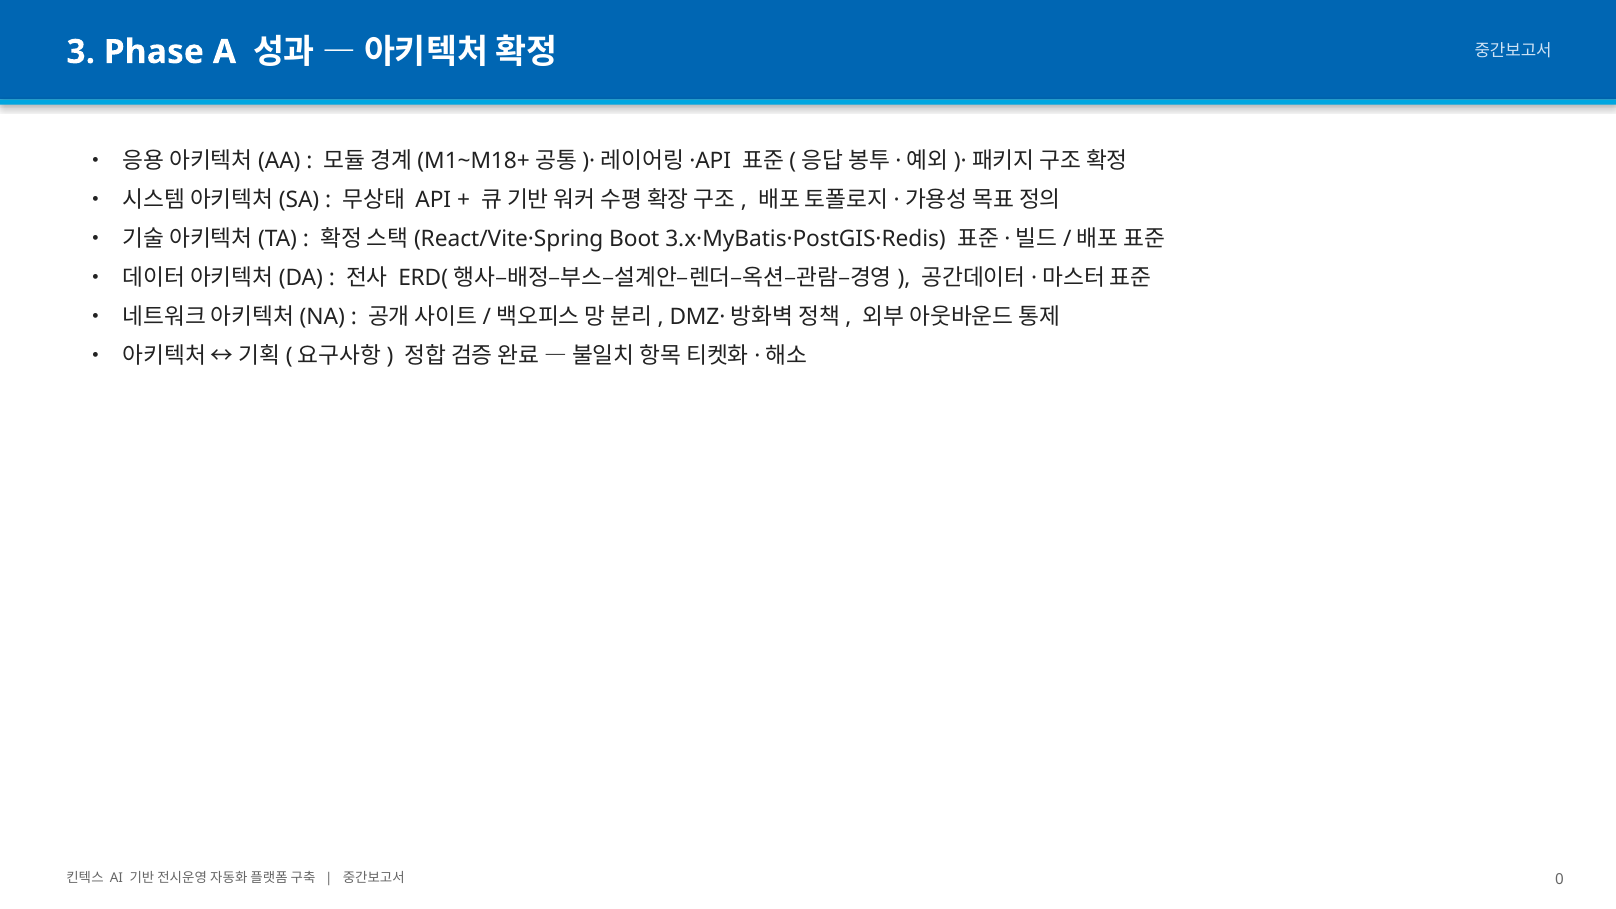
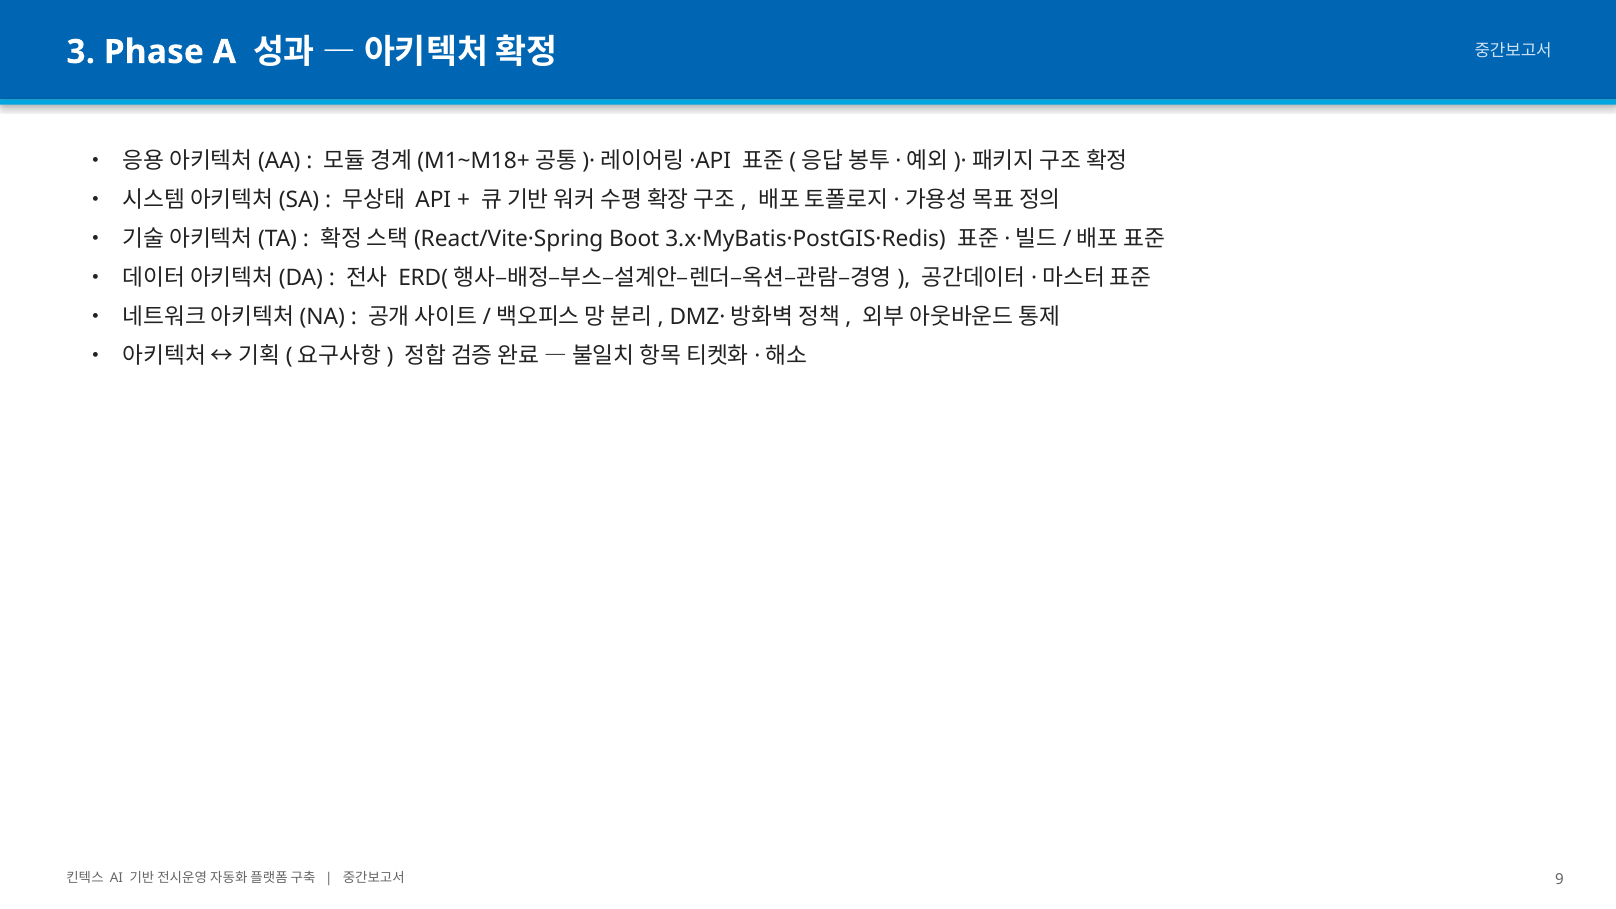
0: 0 -> 9 (1560, 879)
